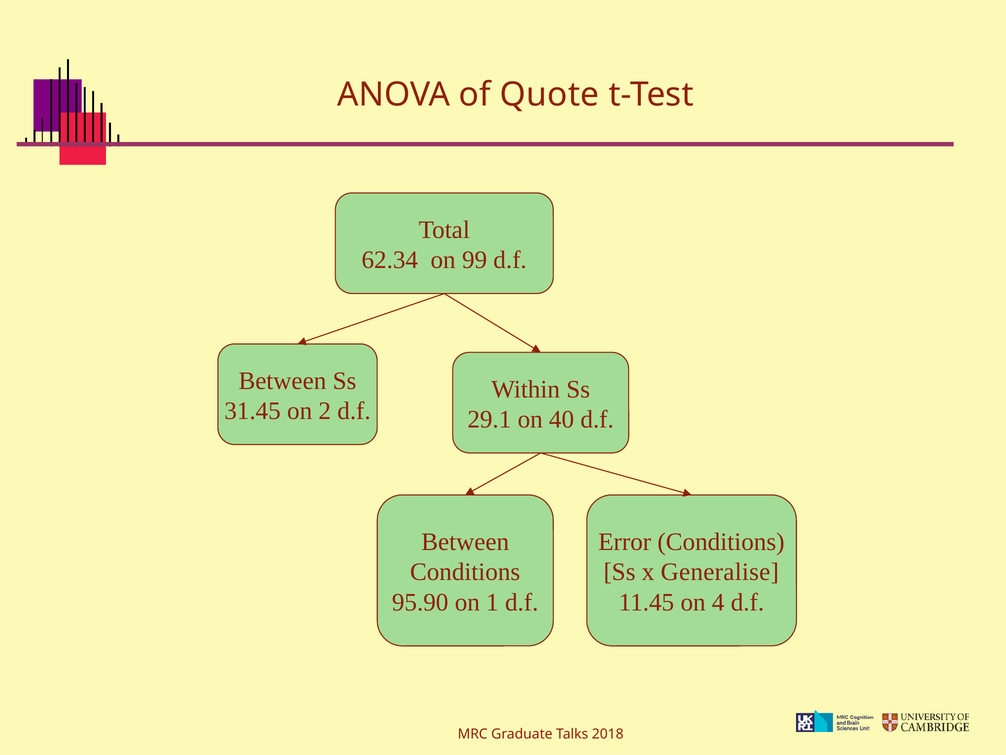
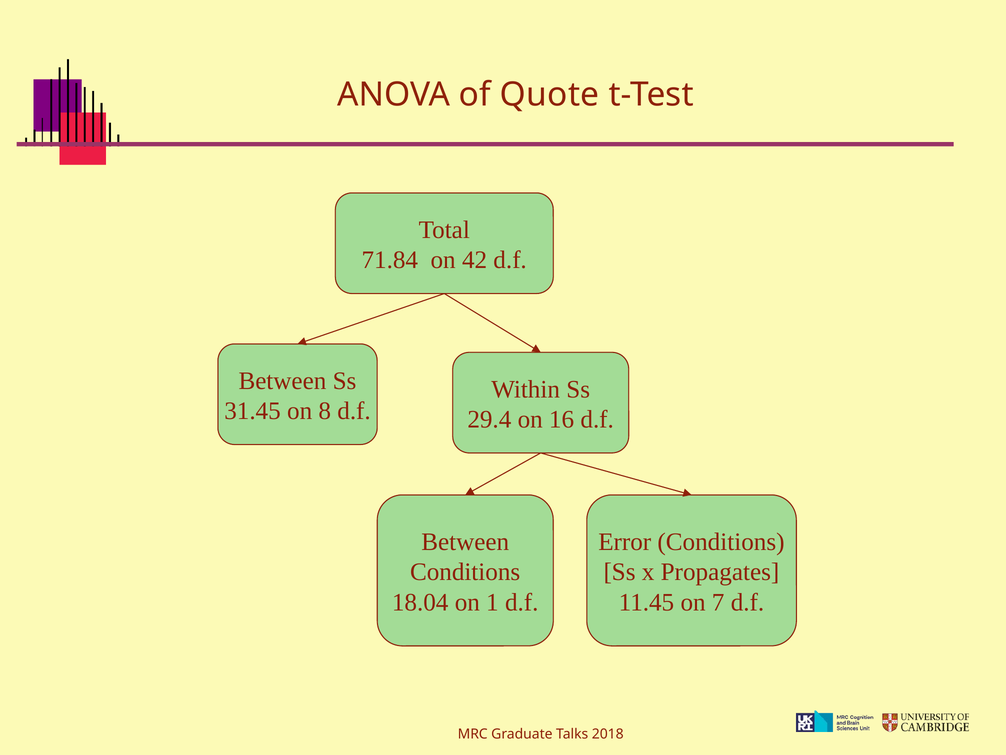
62.34: 62.34 -> 71.84 (390, 260)
99: 99 -> 42 (475, 260)
2: 2 -> 8 (325, 411)
29.1: 29.1 -> 29.4 (489, 419)
40: 40 -> 16 (562, 419)
Generalise: Generalise -> Propagates (720, 572)
95.90: 95.90 -> 18.04 (420, 602)
4: 4 -> 7 (718, 602)
